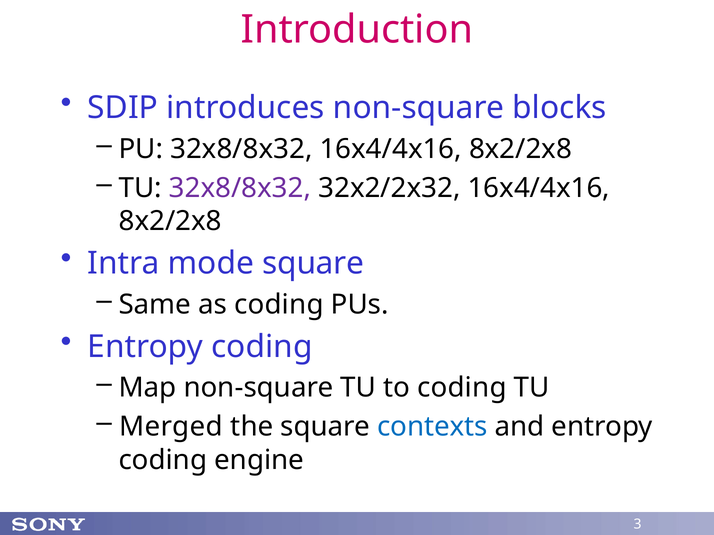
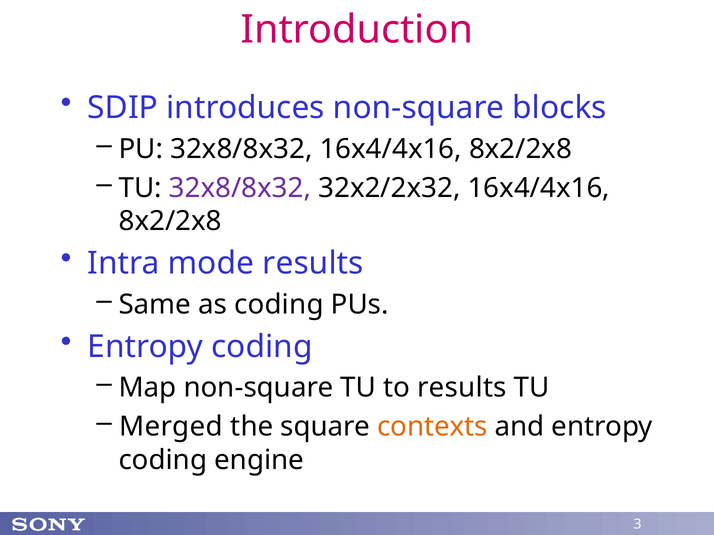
mode square: square -> results (313, 264)
to coding: coding -> results (462, 388)
contexts colour: blue -> orange (432, 427)
